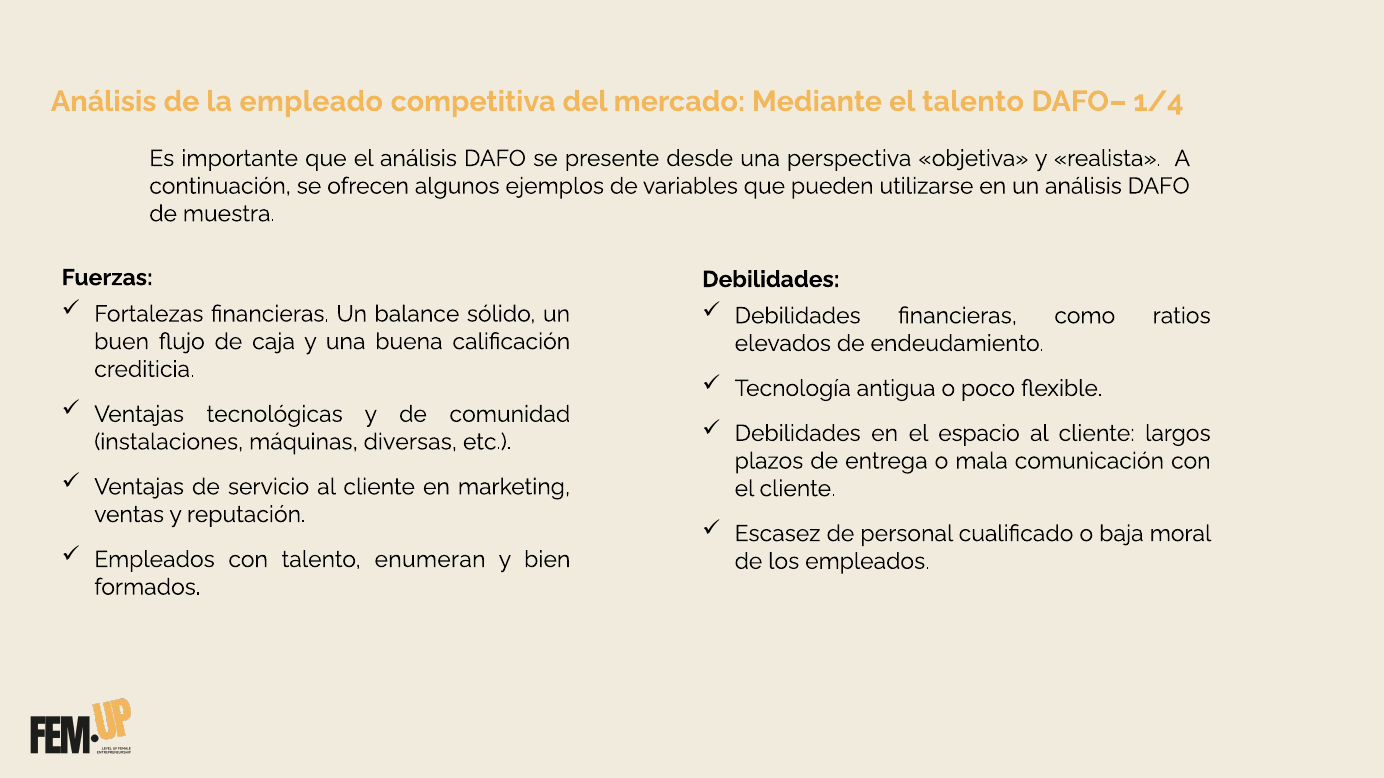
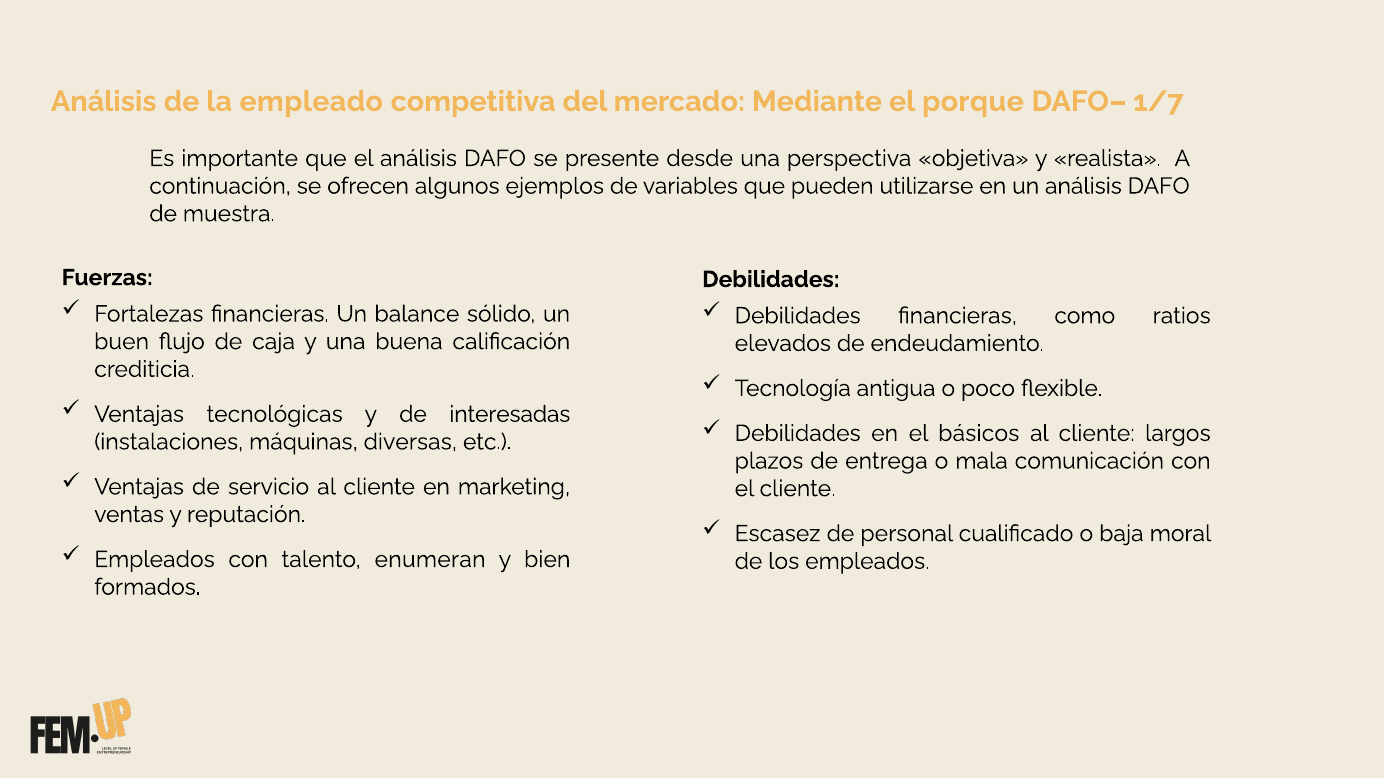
el talento: talento -> porque (973, 102)
1/4: 1/4 -> 1/7 (1158, 102)
comunidad: comunidad -> interesadas (510, 414)
espacio: espacio -> básicos (979, 434)
